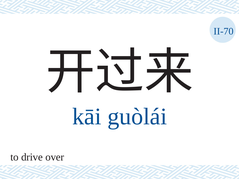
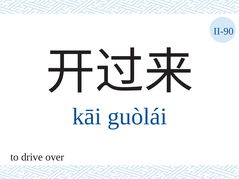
II-70: II-70 -> II-90 (224, 31)
